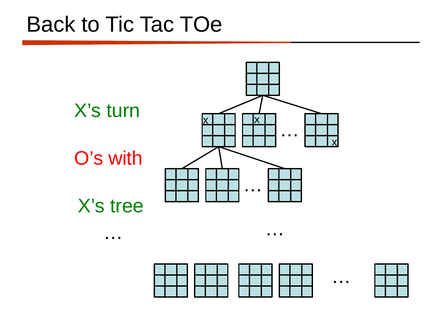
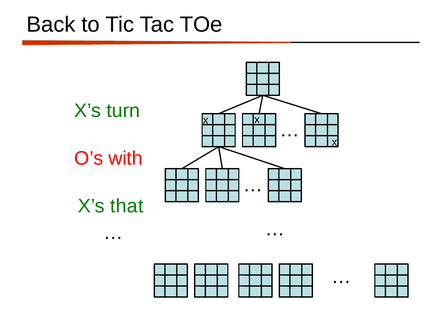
tree: tree -> that (127, 206)
